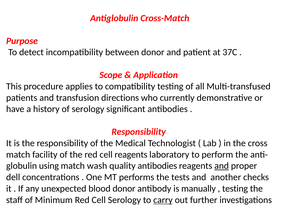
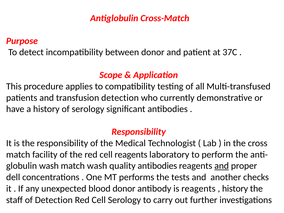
transfusion directions: directions -> detection (120, 98)
using: using -> wash (49, 166)
is manually: manually -> reagents (198, 189)
testing: testing -> history (235, 189)
of Minimum: Minimum -> Detection (54, 200)
carry underline: present -> none (163, 200)
